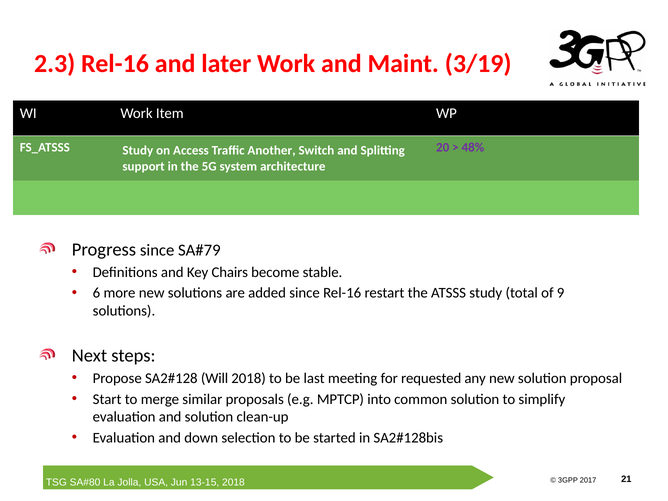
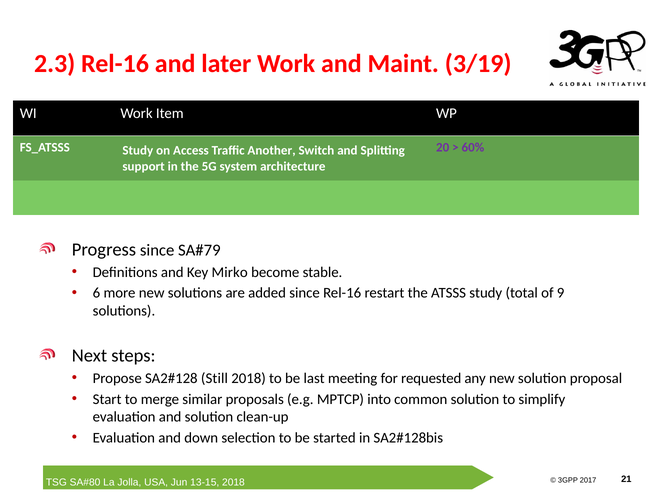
48%: 48% -> 60% (473, 147)
Chairs: Chairs -> Mirko (230, 272)
Will: Will -> Still (214, 378)
